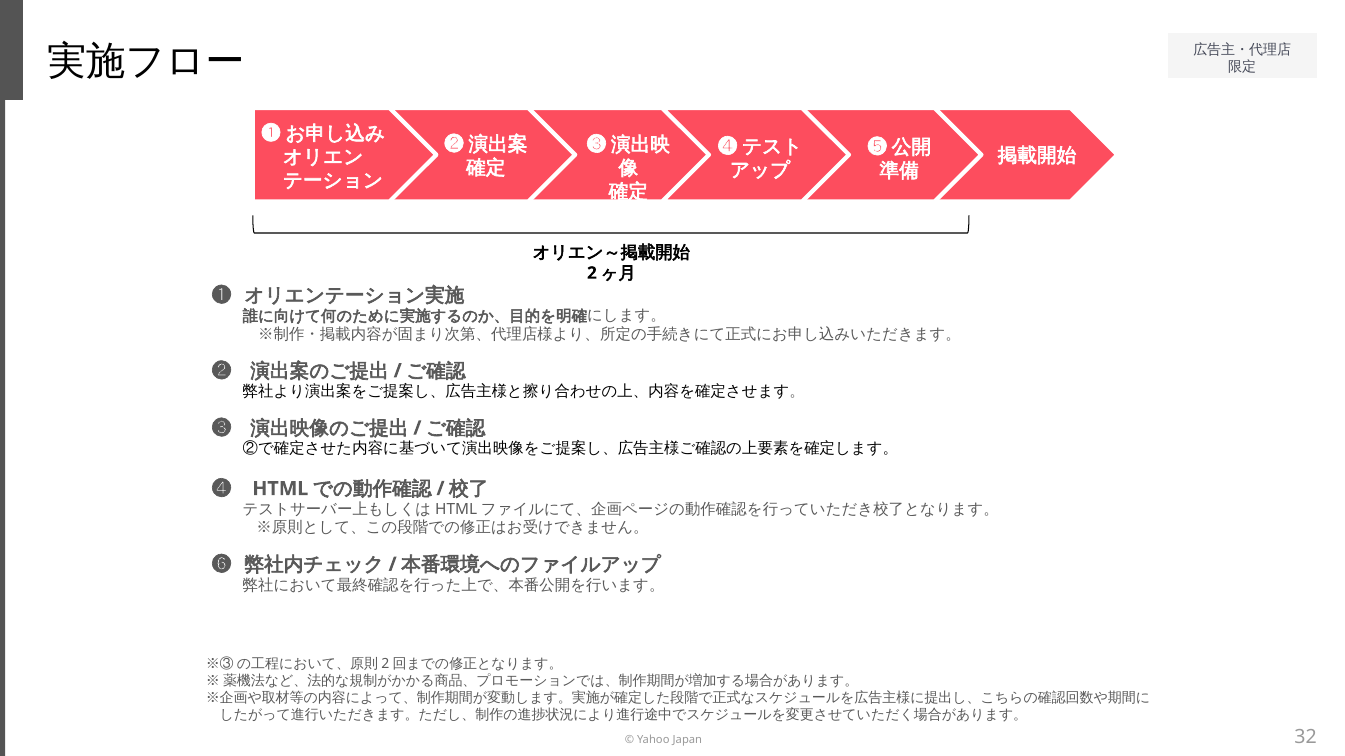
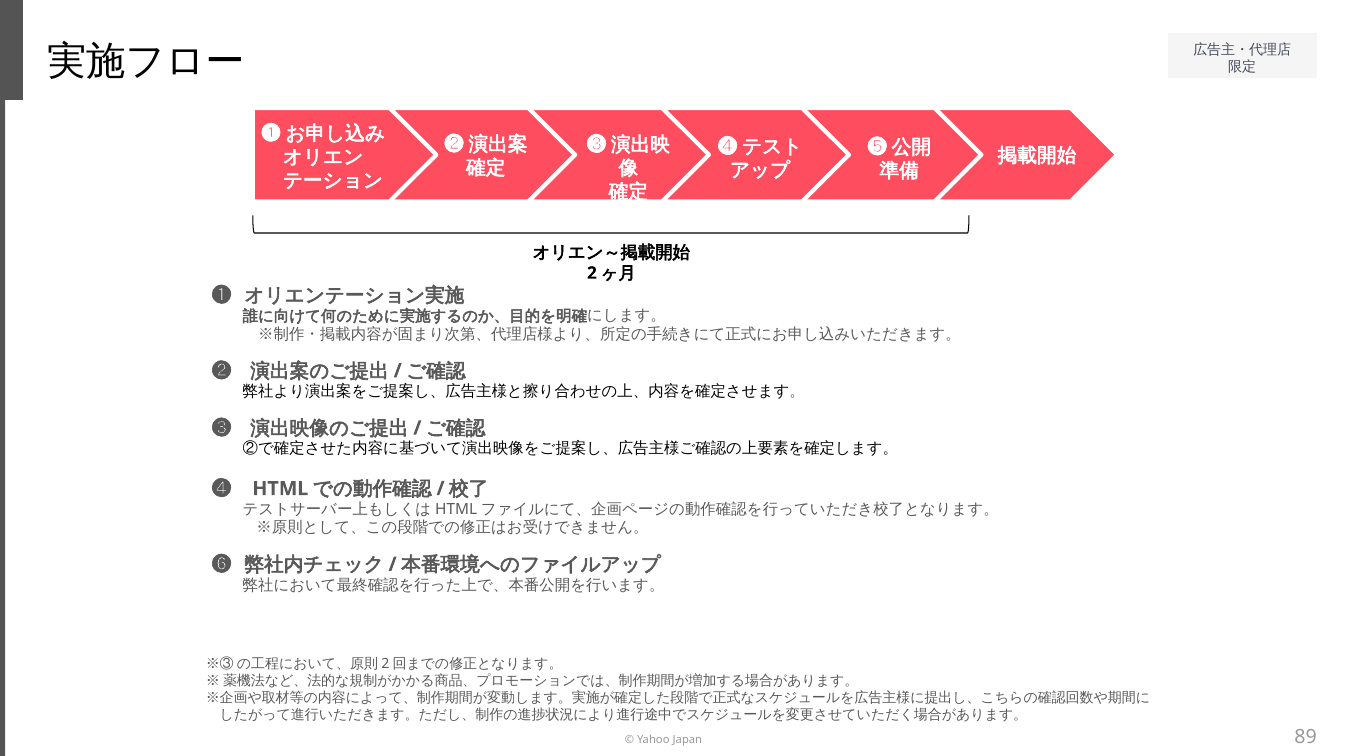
32: 32 -> 89 (1306, 738)
